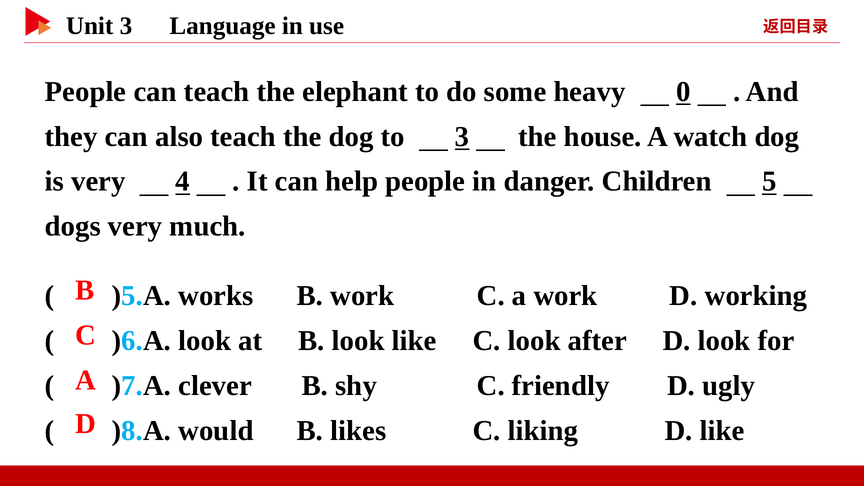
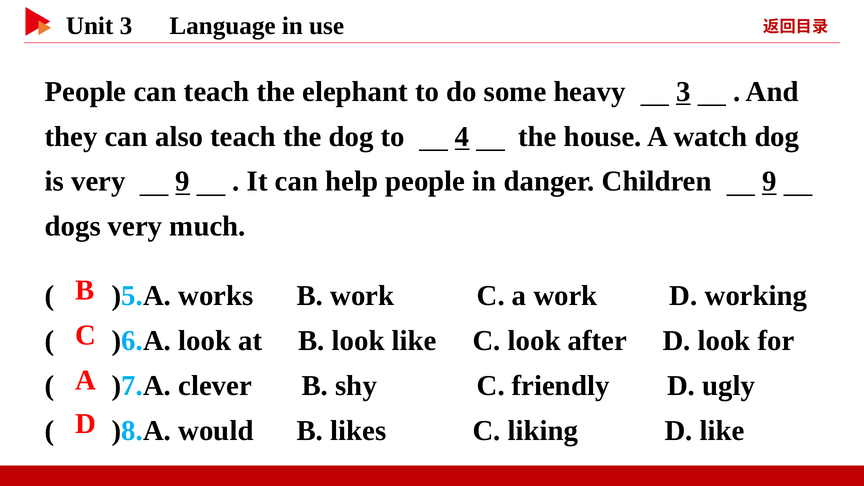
heavy 0: 0 -> 3 (683, 92)
to 3: 3 -> 4 (462, 137)
very 4: 4 -> 9 (183, 181)
Children 5: 5 -> 9 (769, 181)
